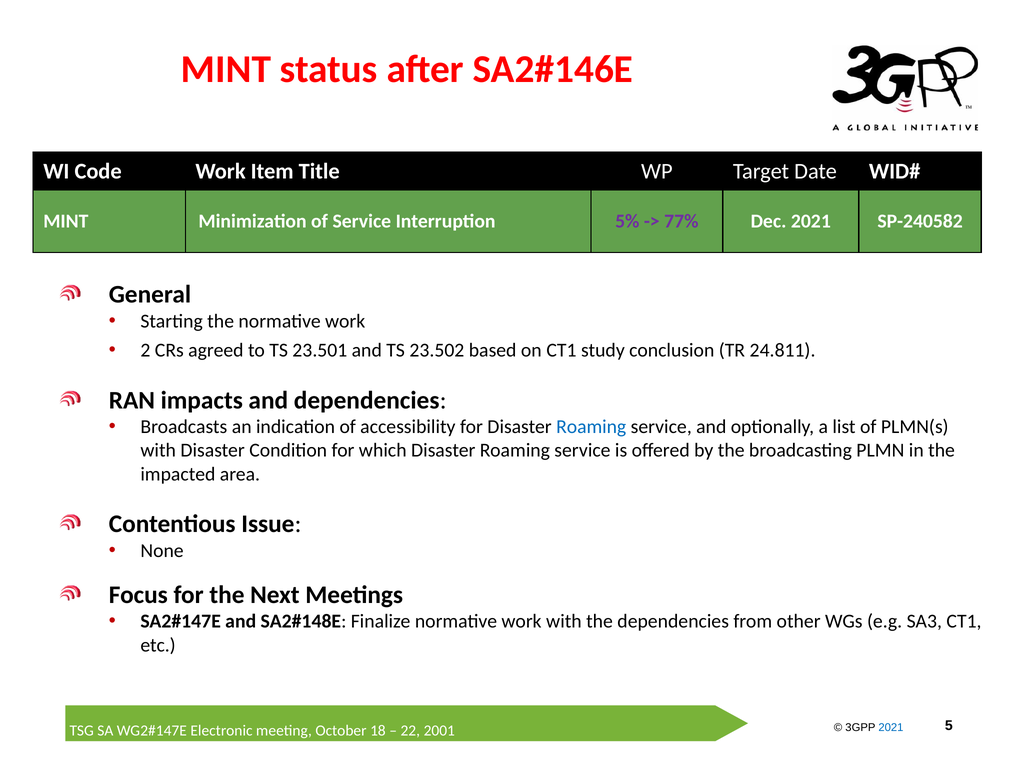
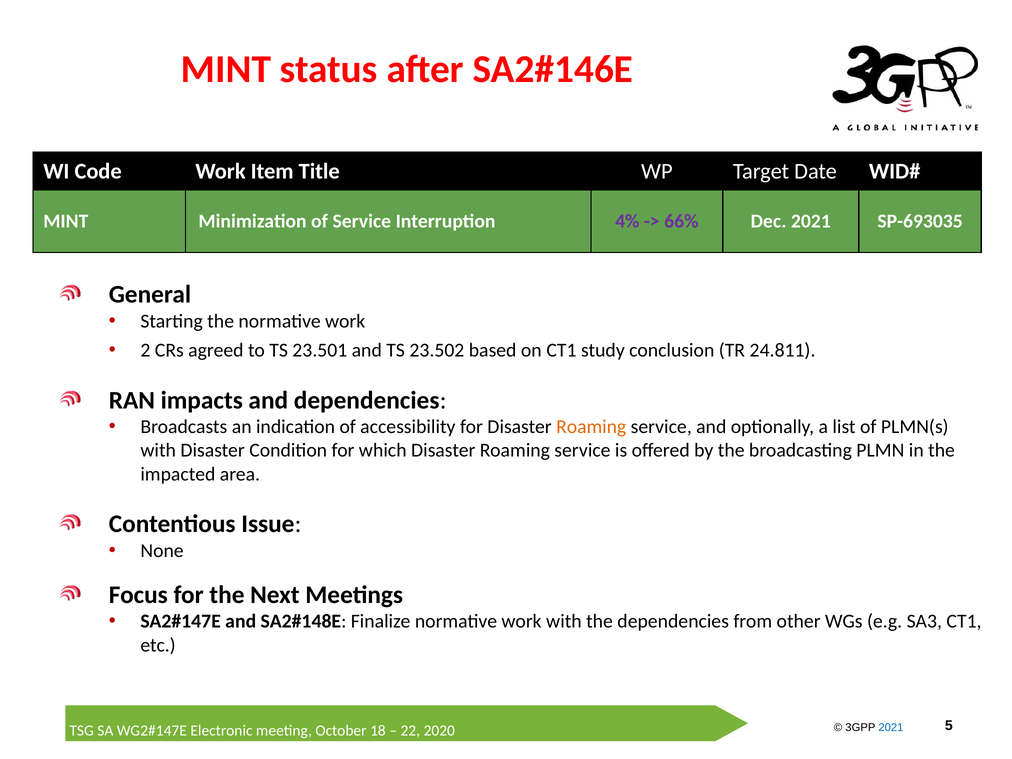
5%: 5% -> 4% (627, 221)
77%: 77% -> 66% (681, 221)
SP-240582: SP-240582 -> SP-693035 (920, 221)
Roaming colour: blue -> orange (591, 427)
2001: 2001 -> 2020 (439, 731)
